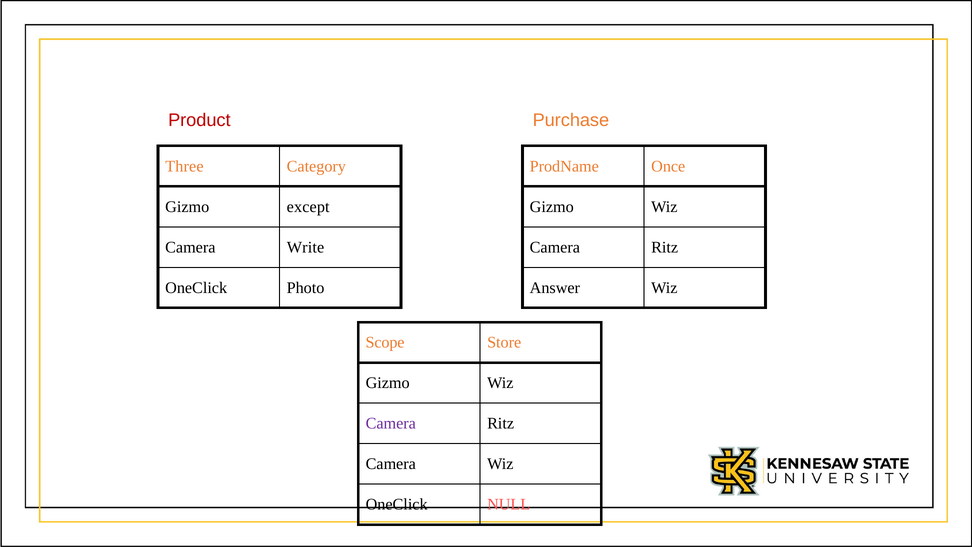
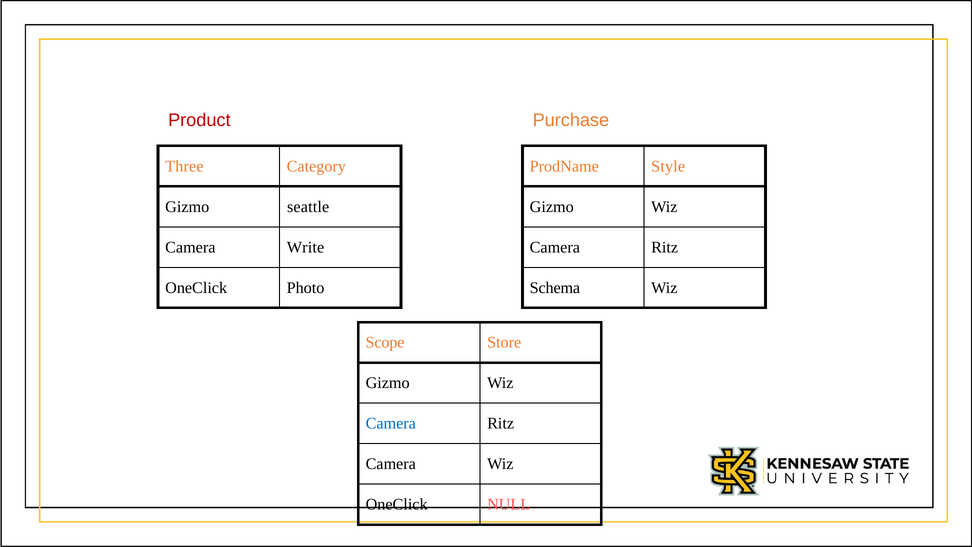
Once: Once -> Style (668, 166)
except: except -> seattle (308, 207)
Answer: Answer -> Schema (555, 288)
Camera colour: purple -> blue (391, 423)
